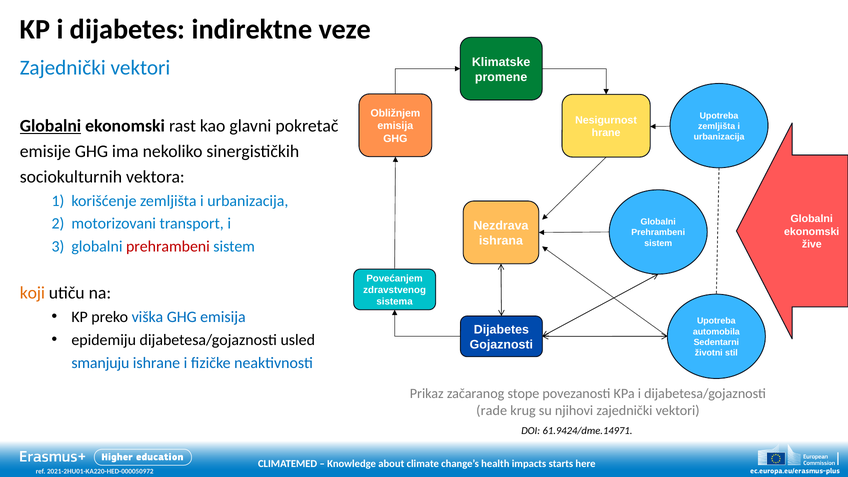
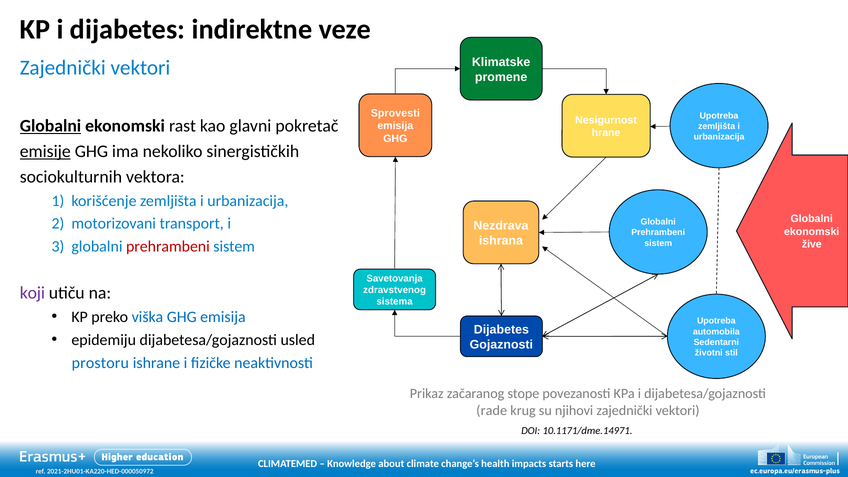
Obližnjem: Obližnjem -> Sprovesti (395, 113)
emisije underline: none -> present (45, 151)
Povećanjem: Povećanjem -> Savetovanja (395, 278)
koji colour: orange -> purple (32, 293)
smanjuju: smanjuju -> prostoru (100, 363)
61.9424/dme.14971: 61.9424/dme.14971 -> 10.1171/dme.14971 (588, 431)
